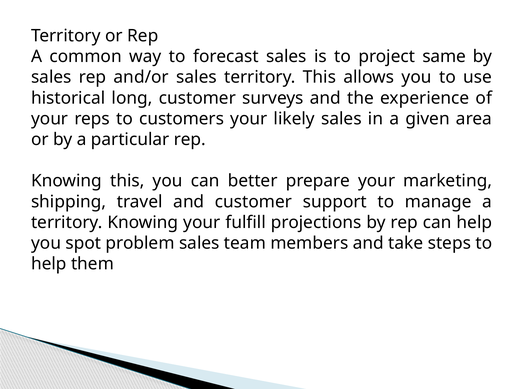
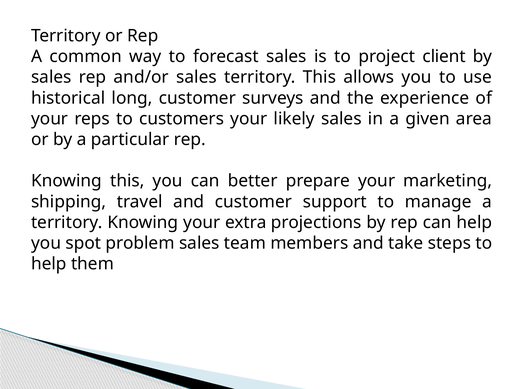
same: same -> client (444, 57)
fulfill: fulfill -> extra (246, 223)
